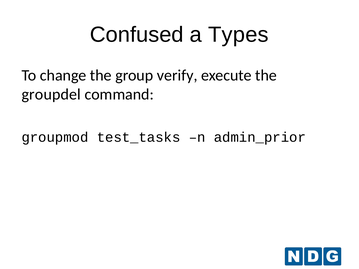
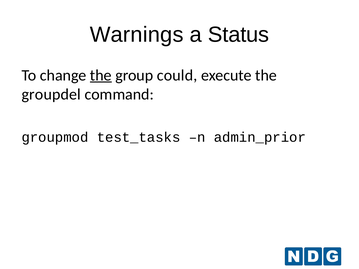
Confused: Confused -> Warnings (137, 35)
Types: Types -> Status (239, 35)
the underline: none -> present (101, 75)
verify: verify -> could (177, 75)
